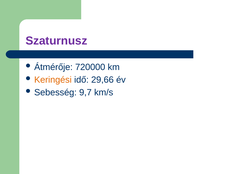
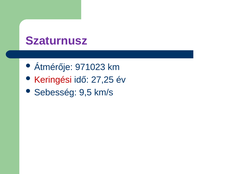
720000: 720000 -> 971023 (90, 67)
Keringési colour: orange -> red (53, 80)
29,66: 29,66 -> 27,25 (102, 80)
9,7: 9,7 -> 9,5 (86, 92)
